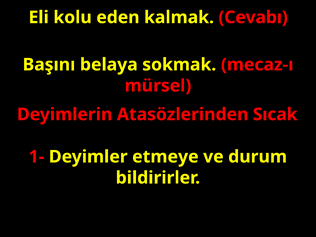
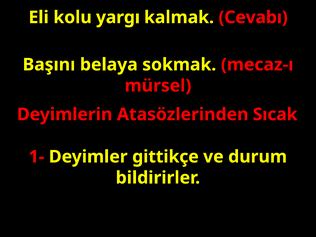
eden: eden -> yargı (118, 17)
etmeye: etmeye -> gittikçe (165, 157)
